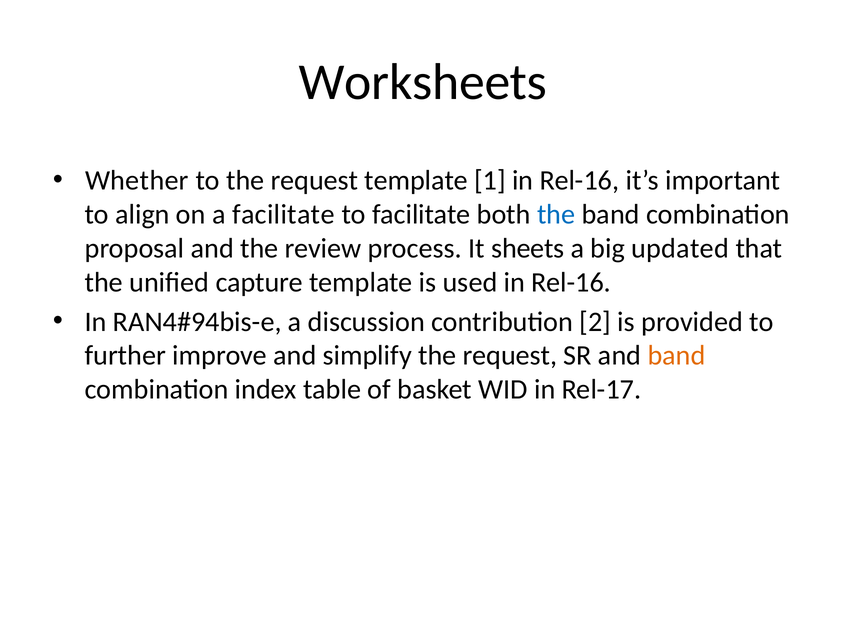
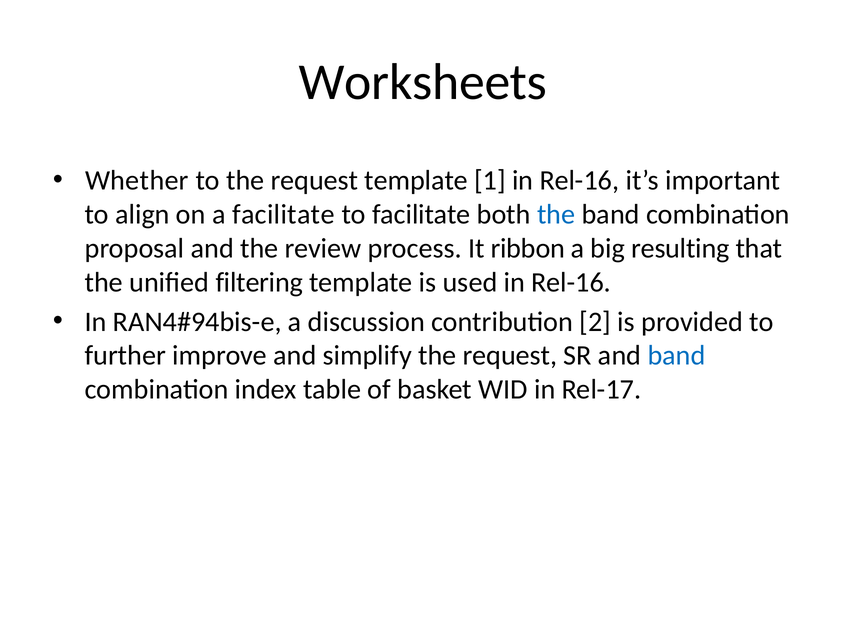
sheets: sheets -> ribbon (528, 248)
updated: updated -> resulting (680, 248)
capture: capture -> filtering (259, 282)
band colour: orange -> blue (676, 355)
